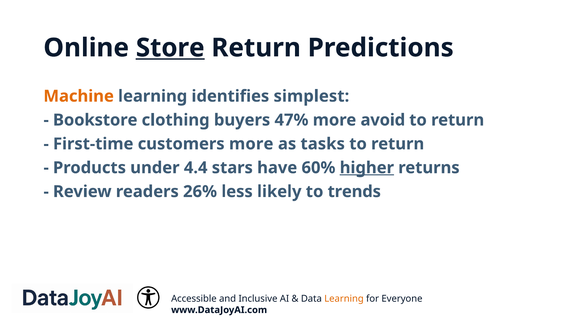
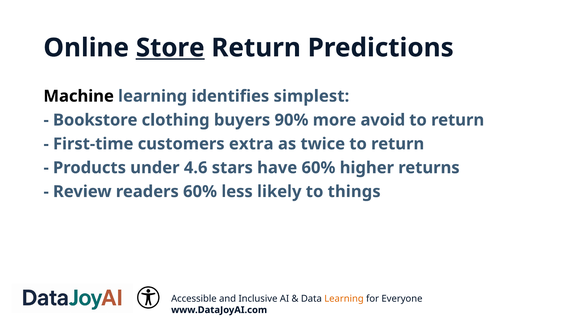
Machine colour: orange -> black (79, 96)
47%: 47% -> 90% (291, 120)
customers more: more -> extra (251, 144)
tasks: tasks -> twice (323, 144)
4.4: 4.4 -> 4.6 (196, 168)
higher underline: present -> none (367, 168)
readers 26%: 26% -> 60% (200, 192)
trends: trends -> things (354, 192)
